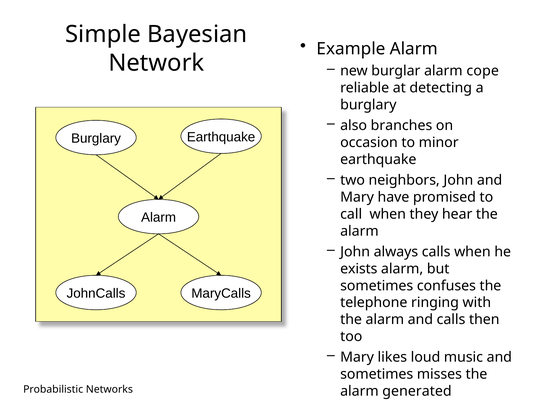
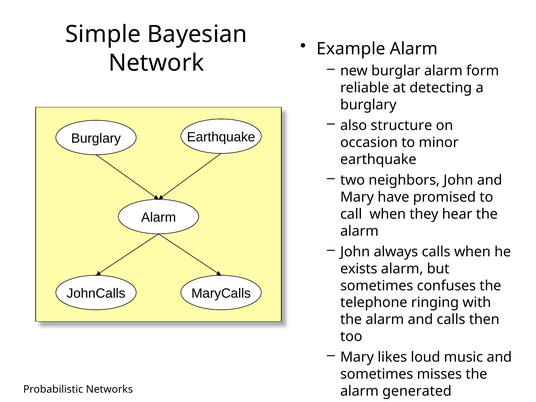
cope: cope -> form (483, 71)
branches: branches -> structure (401, 126)
